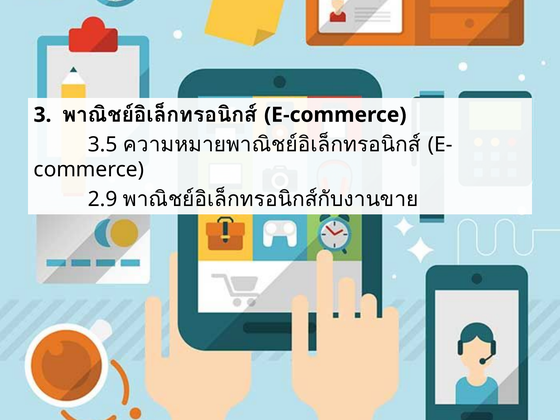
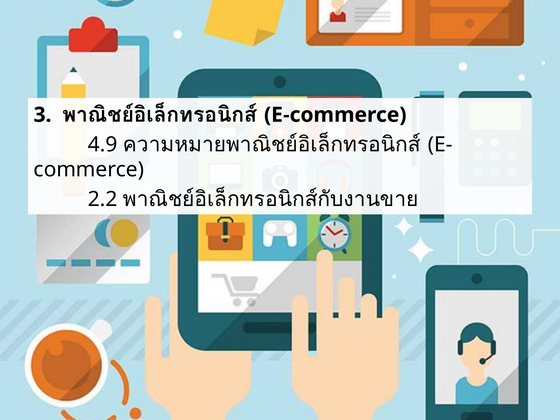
3.5: 3.5 -> 4.9 (103, 144)
2.9: 2.9 -> 2.2 (103, 199)
